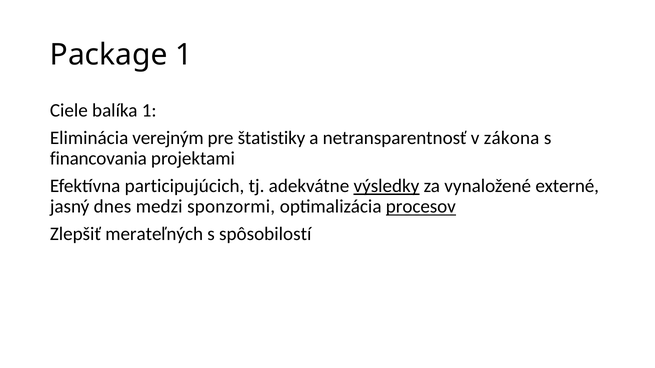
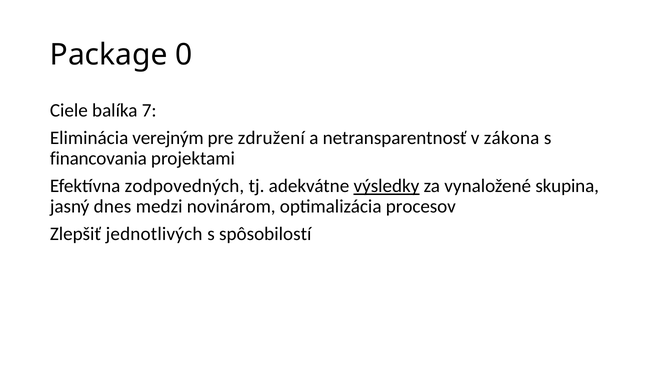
Package 1: 1 -> 0 (184, 55)
balíka 1: 1 -> 7 (149, 111)
štatistiky: štatistiky -> združení (271, 138)
participujúcich: participujúcich -> zodpovedných (184, 186)
externé: externé -> skupina (567, 186)
sponzormi: sponzormi -> novinárom (231, 207)
procesov underline: present -> none (421, 207)
merateľných: merateľných -> jednotlivých (154, 234)
